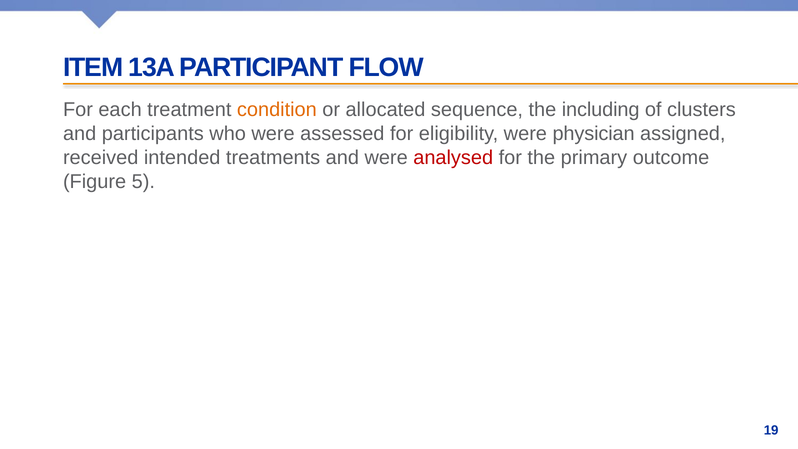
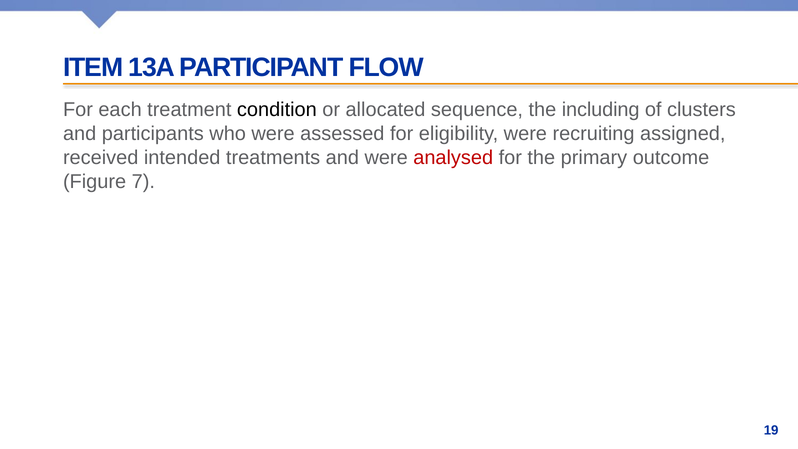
condition colour: orange -> black (277, 110)
physician: physician -> recruiting (594, 134)
5: 5 -> 7 (143, 181)
